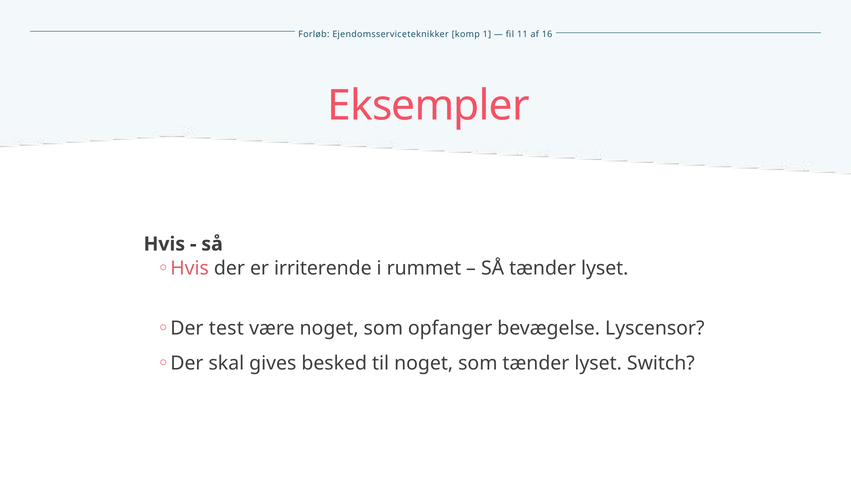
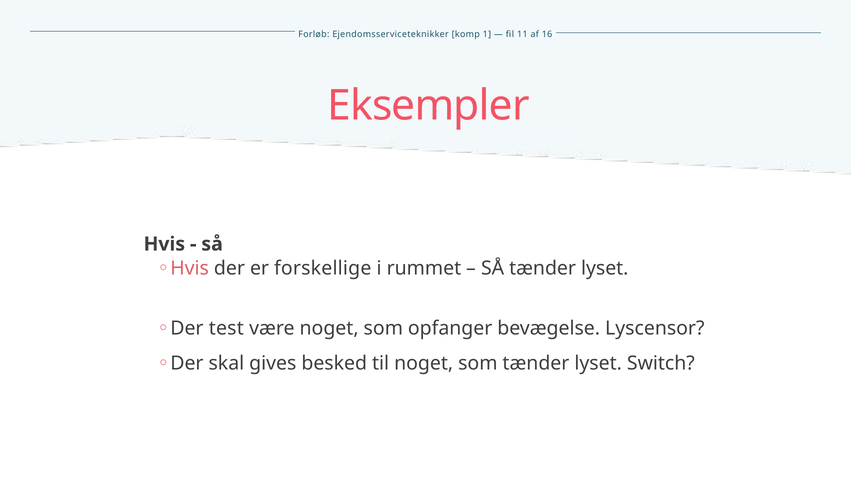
irriterende: irriterende -> forskellige (323, 268)
